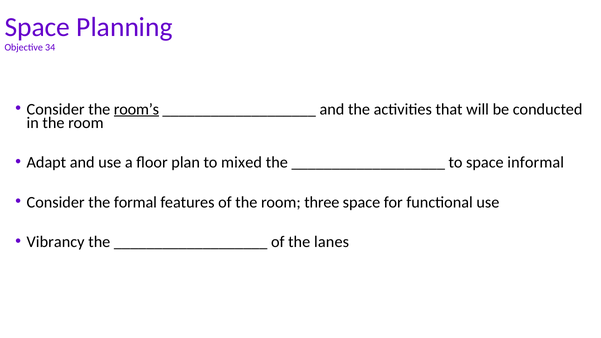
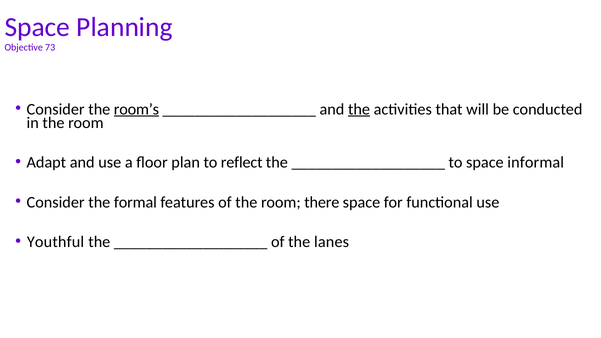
34: 34 -> 73 (50, 48)
the underline: none -> present (359, 109)
mixed: mixed -> reflect (242, 163)
three: three -> there (322, 202)
Vibrancy: Vibrancy -> Youthful (56, 242)
